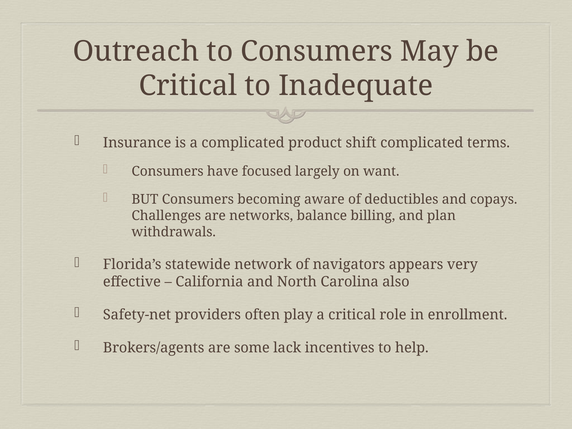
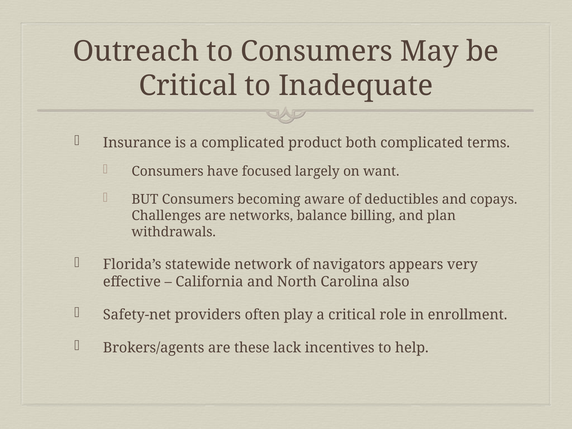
shift: shift -> both (361, 143)
some: some -> these (252, 348)
